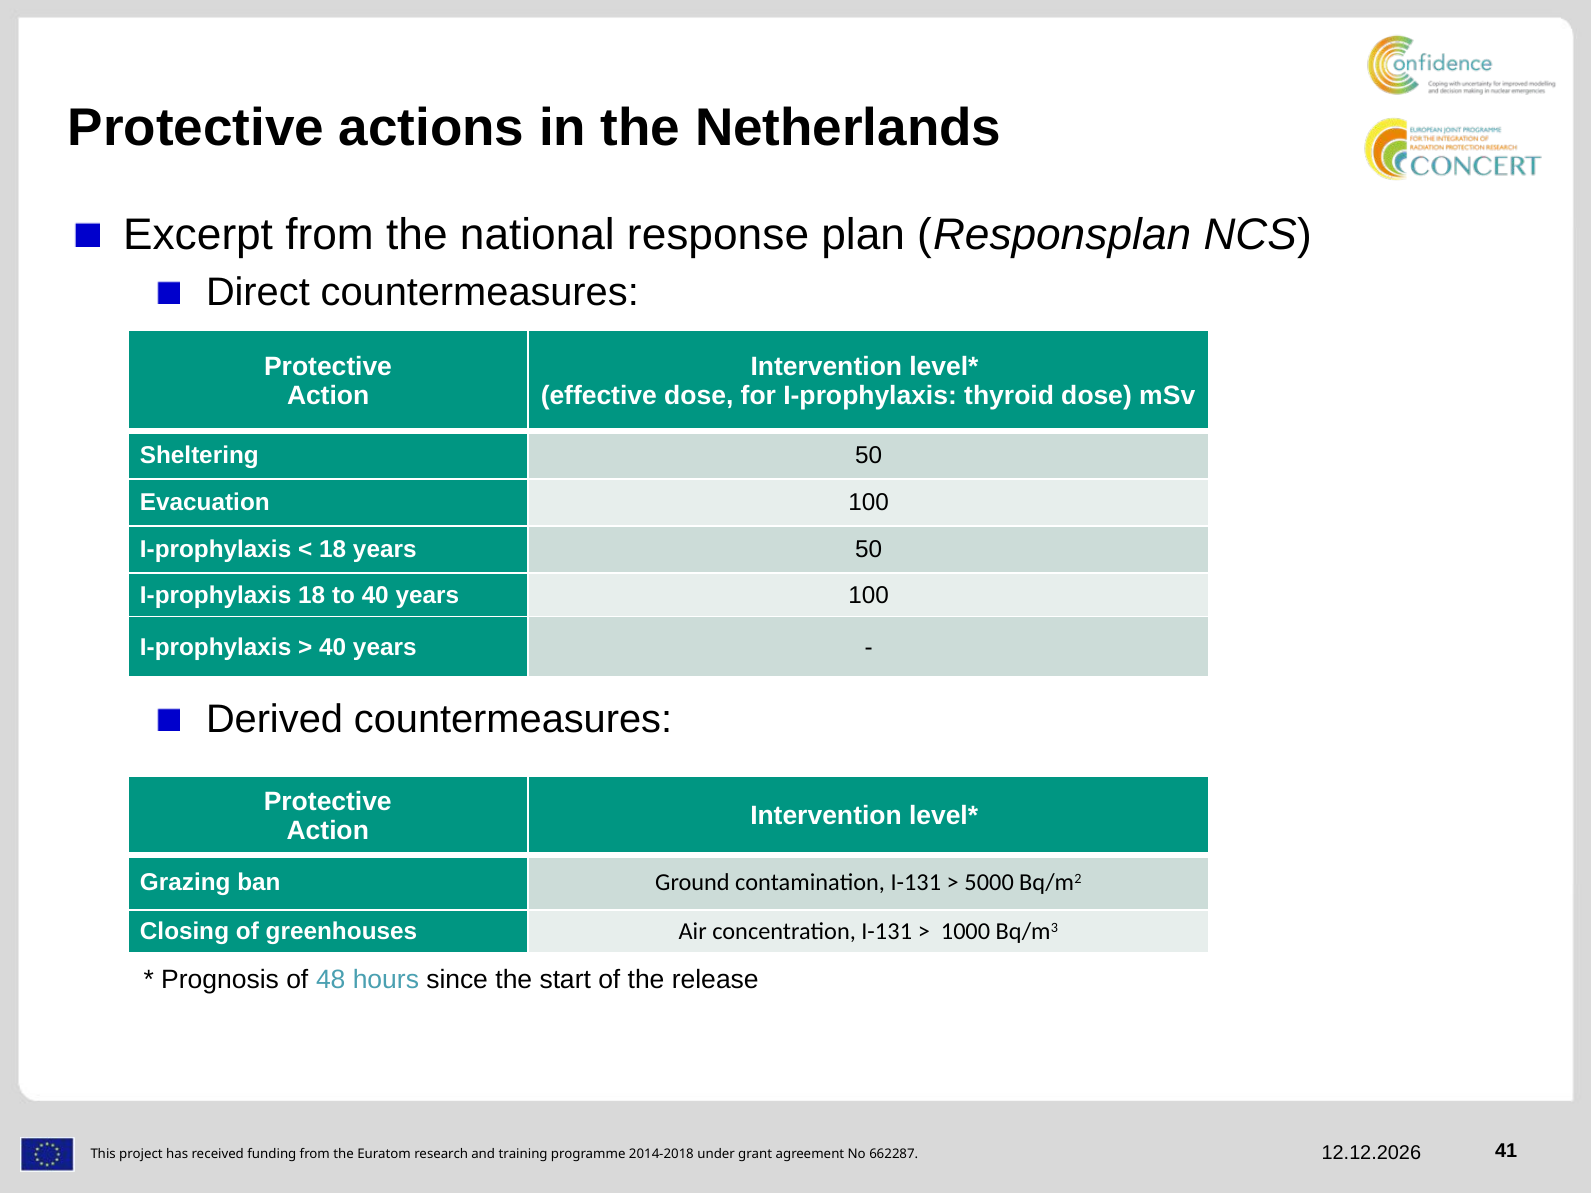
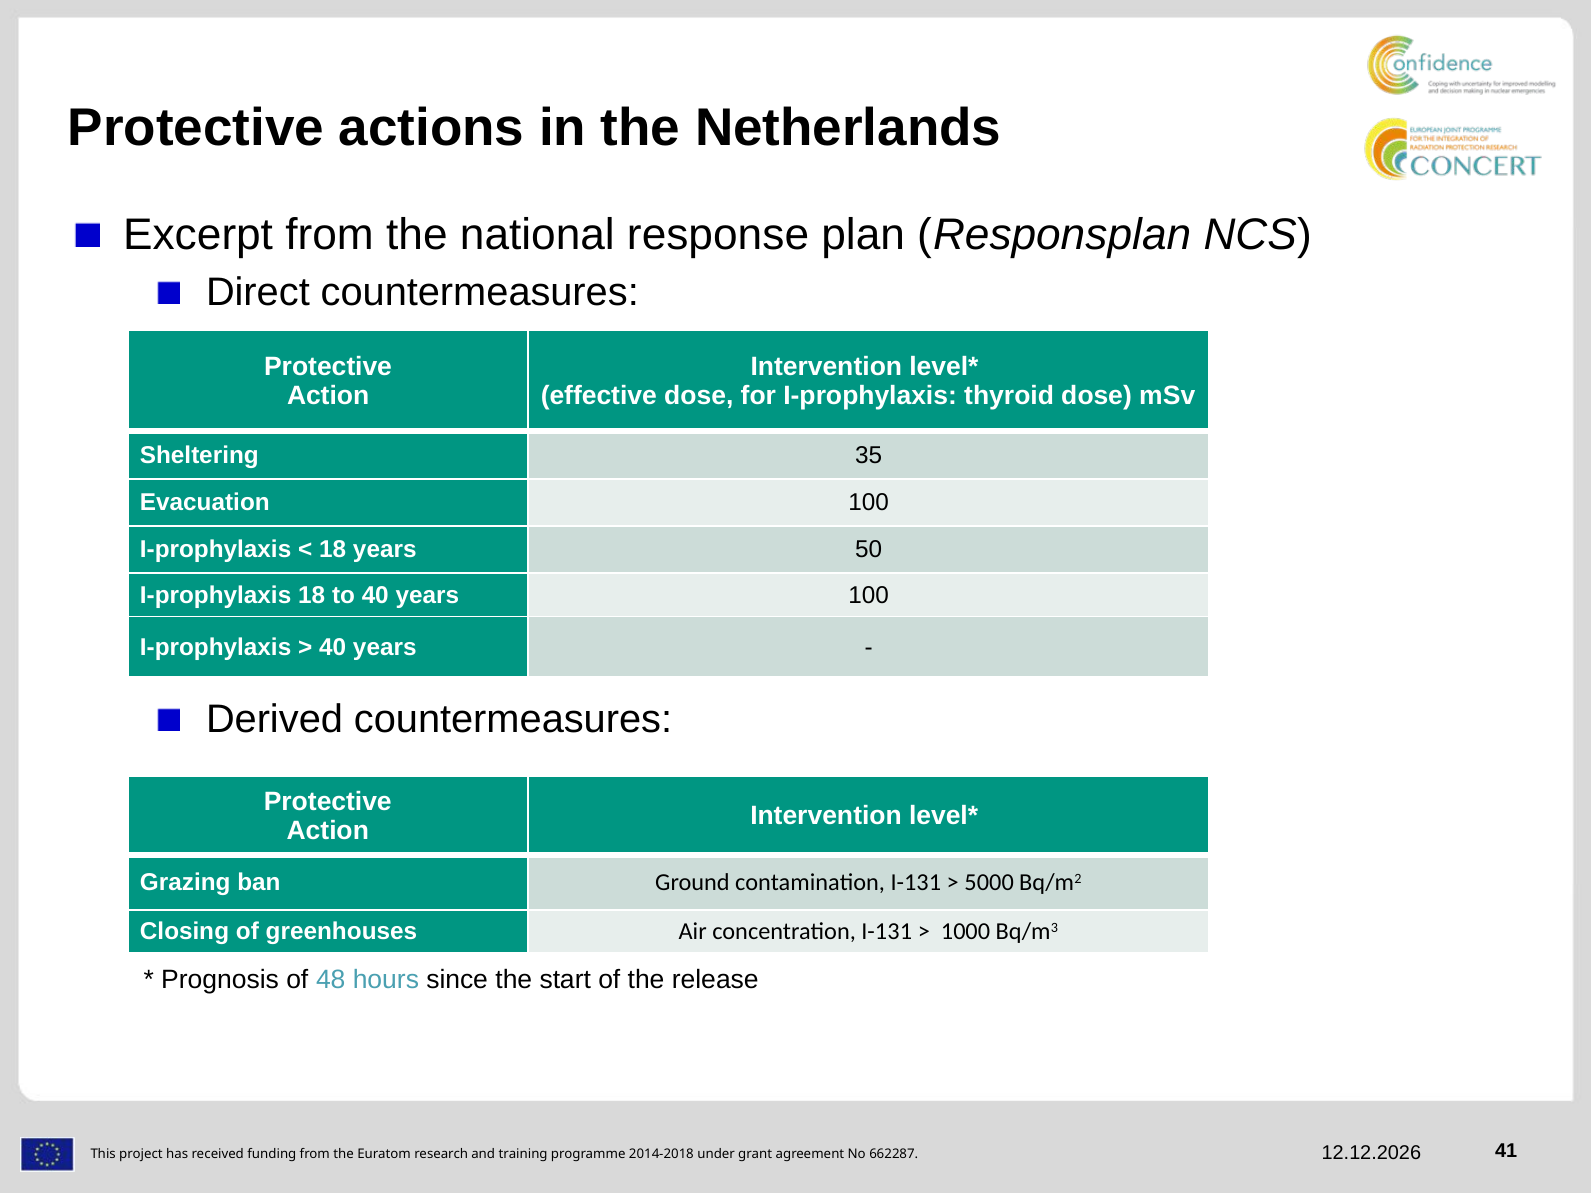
Sheltering 50: 50 -> 35 (869, 456)
